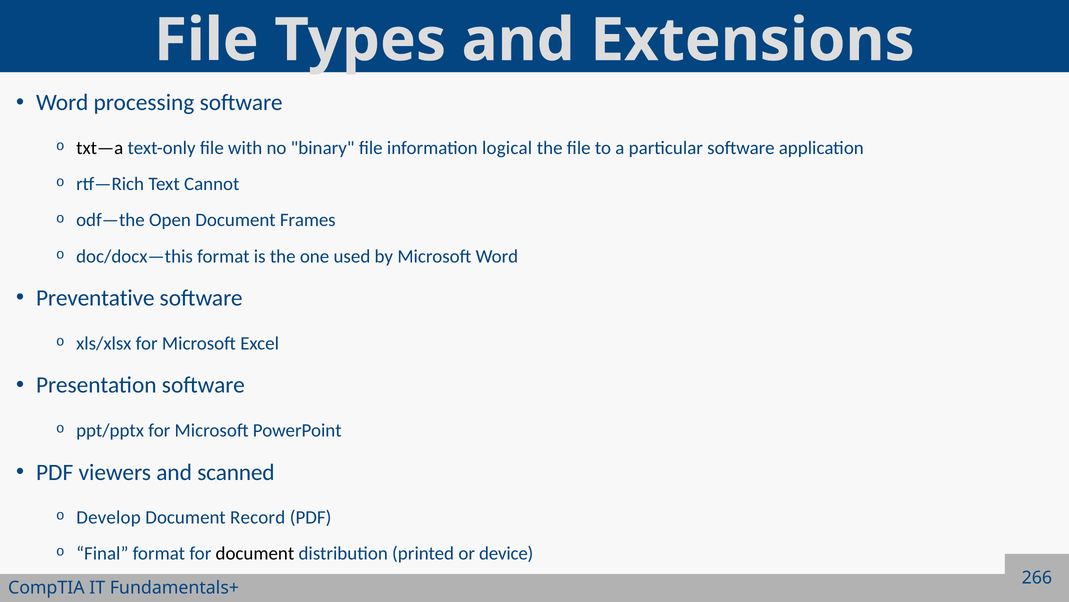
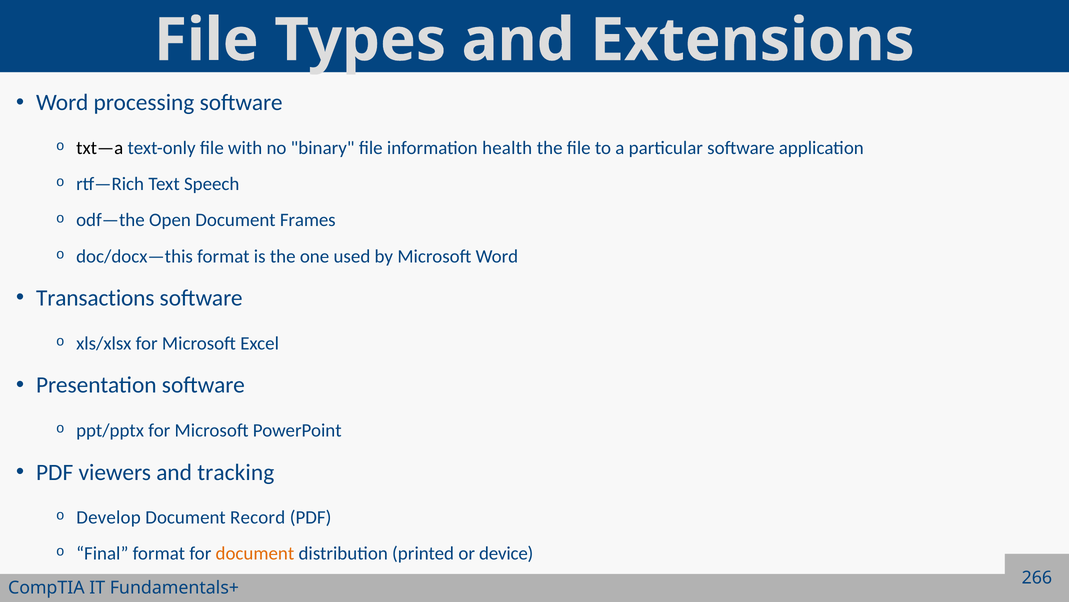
logical: logical -> health (507, 148)
Cannot: Cannot -> Speech (212, 184)
Preventative: Preventative -> Transactions (95, 298)
scanned: scanned -> tracking (236, 472)
document colour: black -> orange (255, 553)
